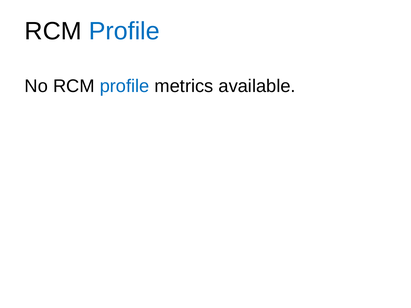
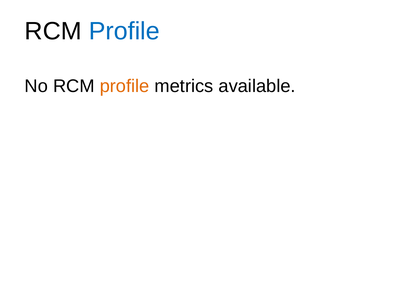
profile colour: blue -> orange (125, 86)
